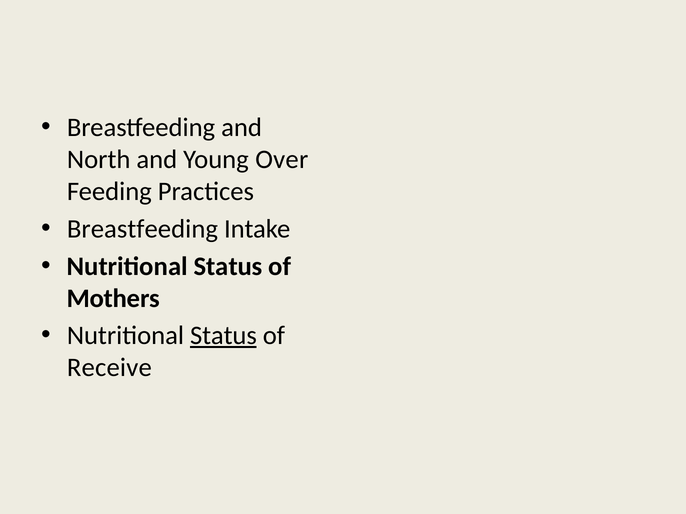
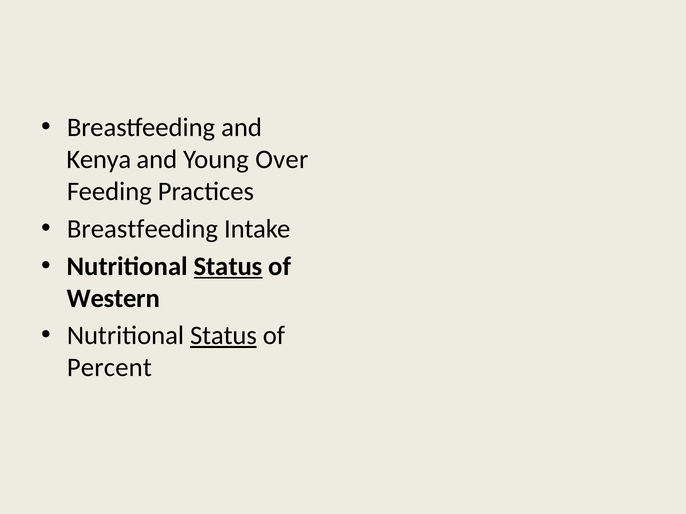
North: North -> Kenya (99, 160)
Status underline: none -> present (228, 266)
Mothers: Mothers -> Western (113, 299)
Receive: Receive -> Percent (109, 368)
